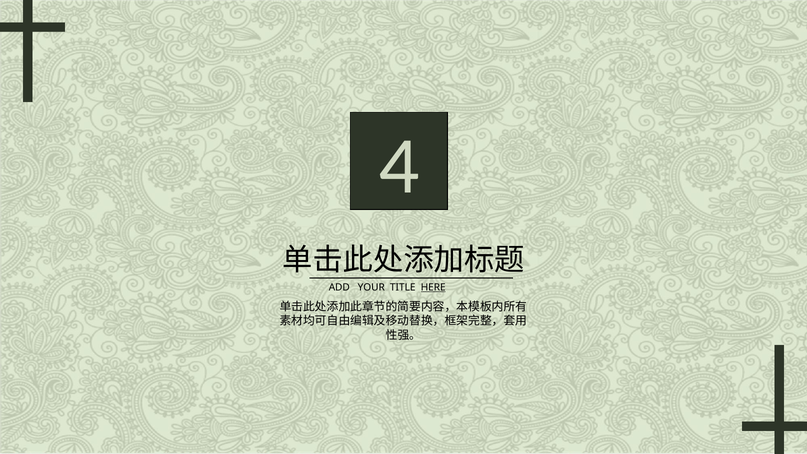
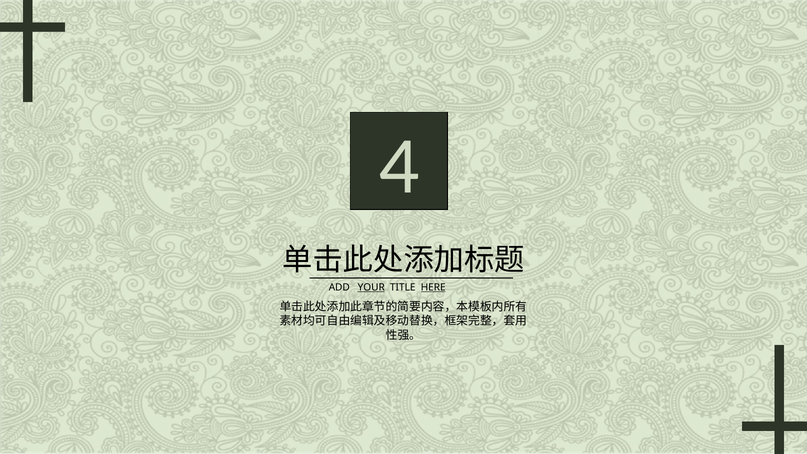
YOUR underline: none -> present (371, 287)
